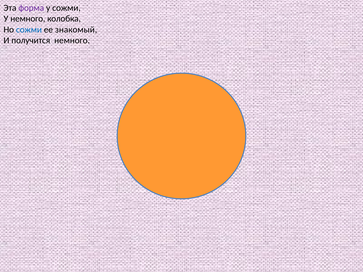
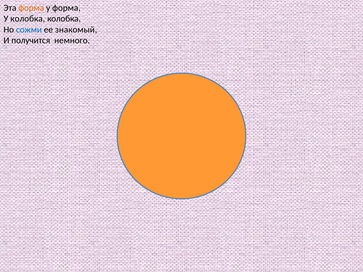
форма colour: purple -> orange (31, 8)
у сожми: сожми -> форма (66, 8)
У немного: немного -> колобка (28, 19)
